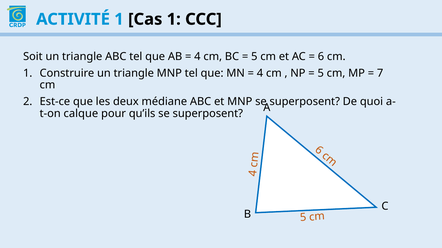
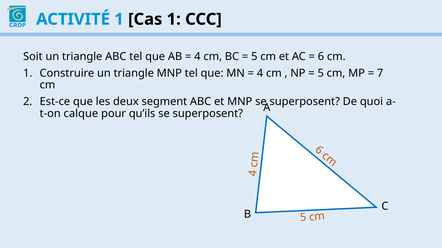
médiane: médiane -> segment (164, 102)
